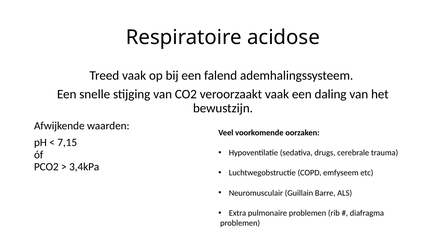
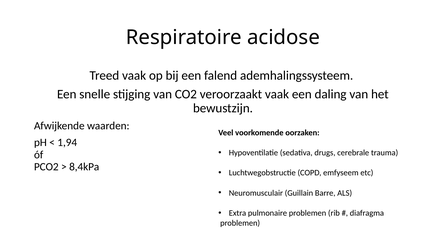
7,15: 7,15 -> 1,94 (67, 143)
3,4kPa: 3,4kPa -> 8,4kPa (84, 167)
